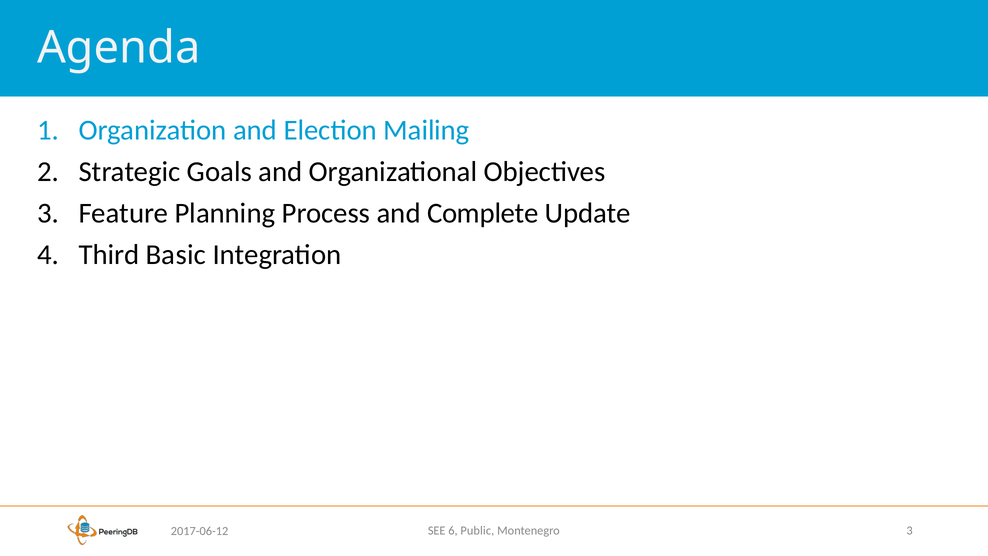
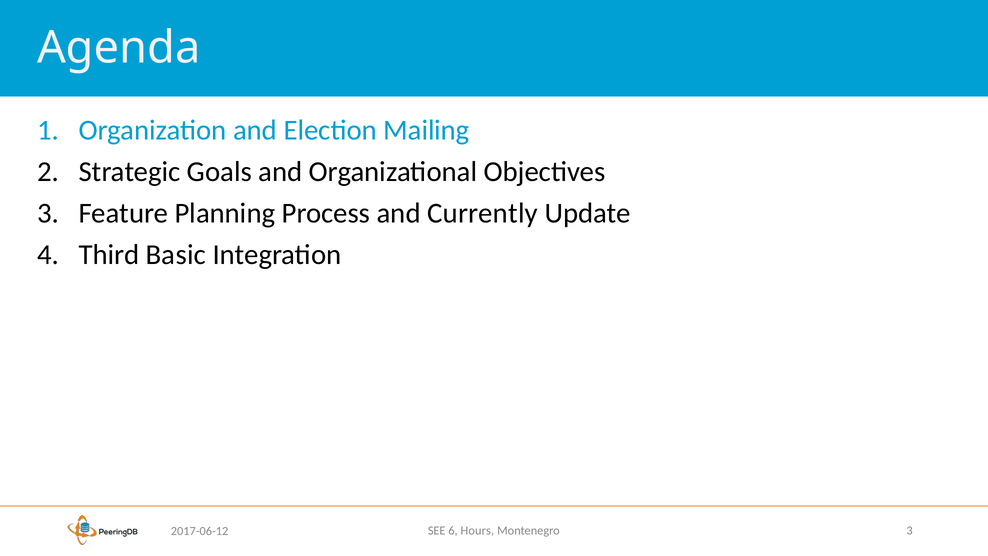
Complete: Complete -> Currently (483, 213)
Public: Public -> Hours (477, 531)
